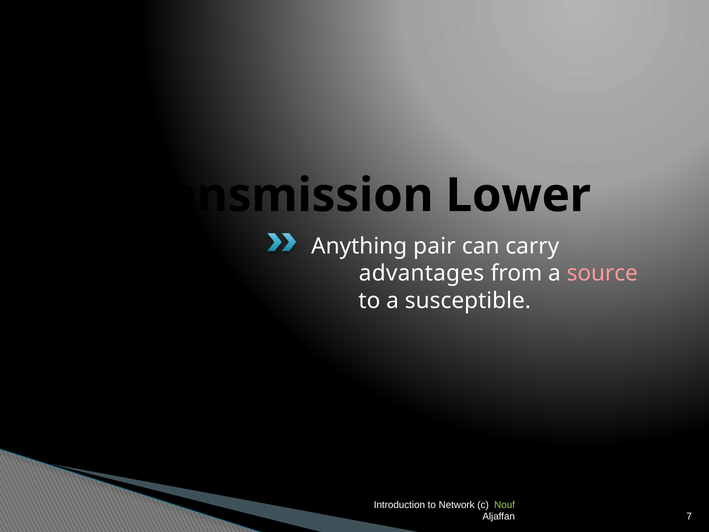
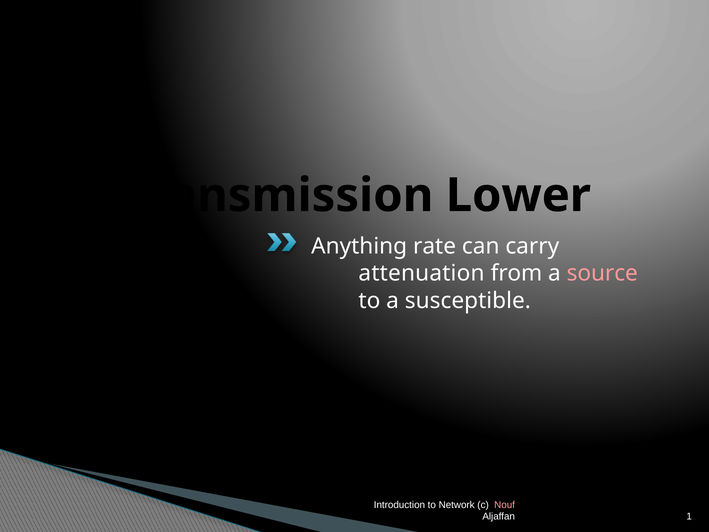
pair: pair -> rate (435, 246)
advantages: advantages -> attenuation (422, 273)
Nouf colour: light green -> pink (505, 505)
7: 7 -> 1 (689, 516)
